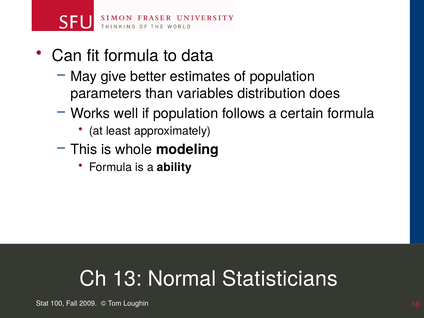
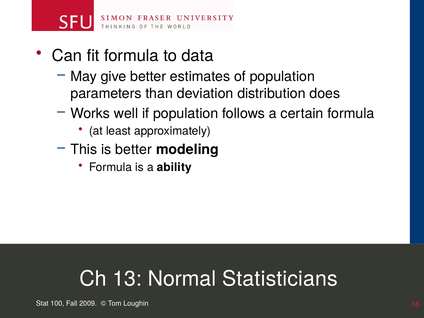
variables: variables -> deviation (205, 94)
is whole: whole -> better (134, 150)
